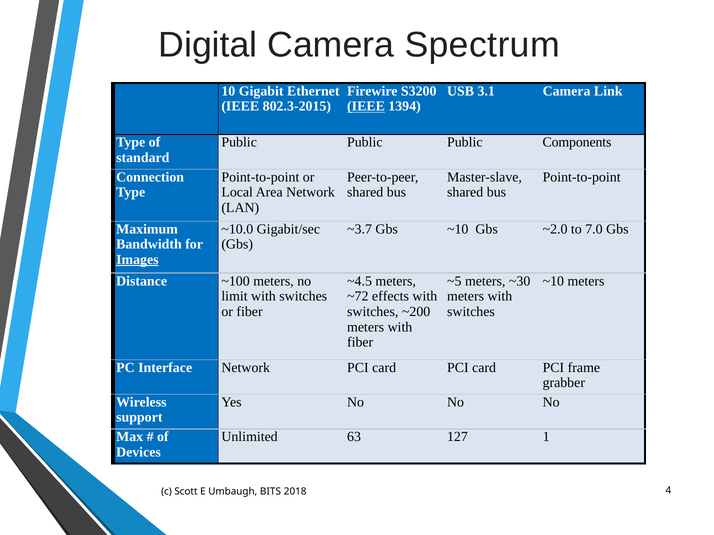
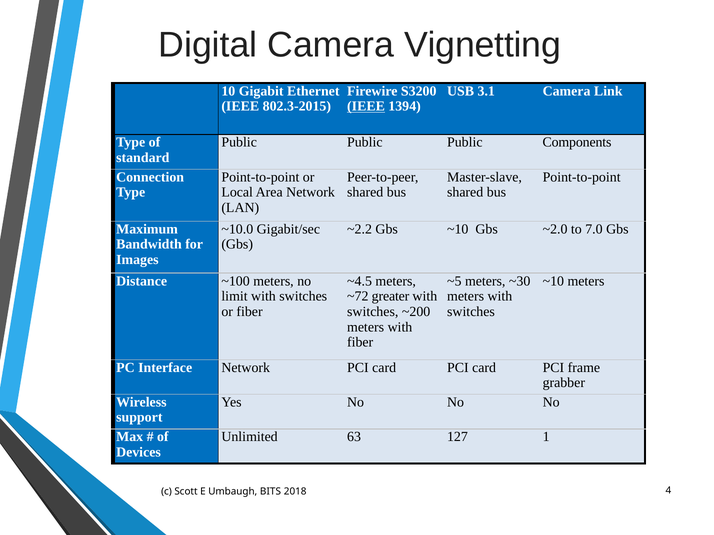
Spectrum: Spectrum -> Vignetting (483, 45)
~3.7: ~3.7 -> ~2.2 (360, 229)
Images underline: present -> none (137, 260)
effects: effects -> greater (391, 297)
